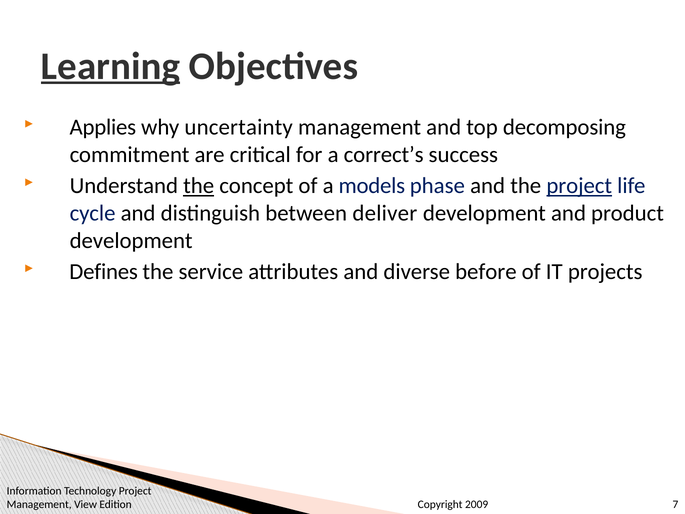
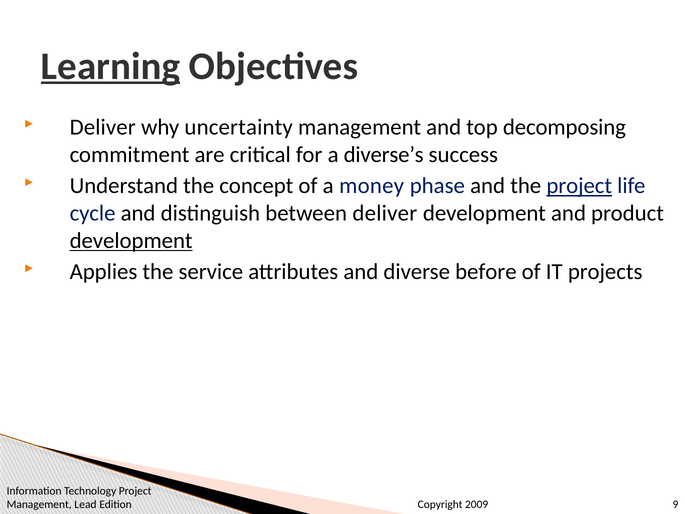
Applies: Applies -> Deliver (103, 127)
correct’s: correct’s -> diverse’s (384, 155)
the underline: present -> none (199, 186)
models: models -> money (372, 186)
development underline: none -> present (131, 241)
Defines: Defines -> Applies (103, 272)
View: View -> Lead (85, 504)
7: 7 -> 9 (675, 504)
